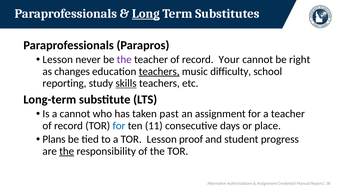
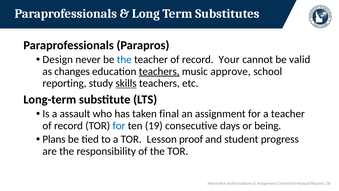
Long underline: present -> none (146, 14)
Lesson: Lesson -> Design (58, 59)
the colour: purple -> blue (124, 59)
right: right -> valid (300, 59)
difficulty: difficulty -> approve (231, 71)
a cannot: cannot -> assault (75, 114)
past: past -> final (169, 114)
11: 11 -> 19 (154, 125)
place: place -> being (268, 125)
the underline: present -> none (67, 151)
